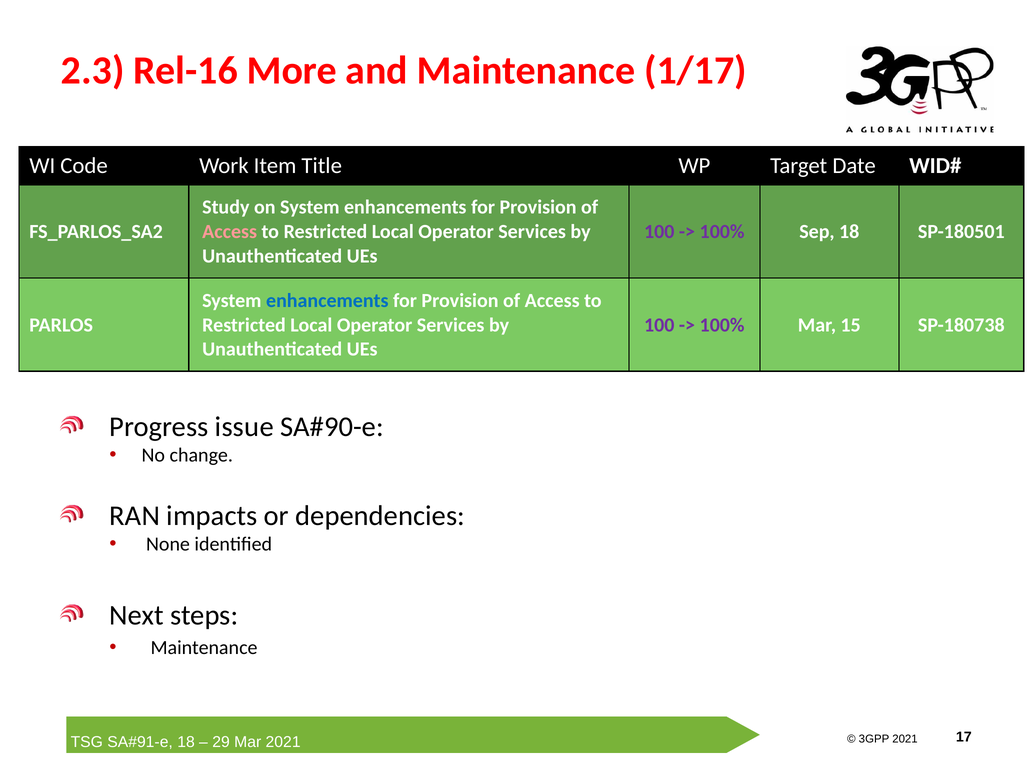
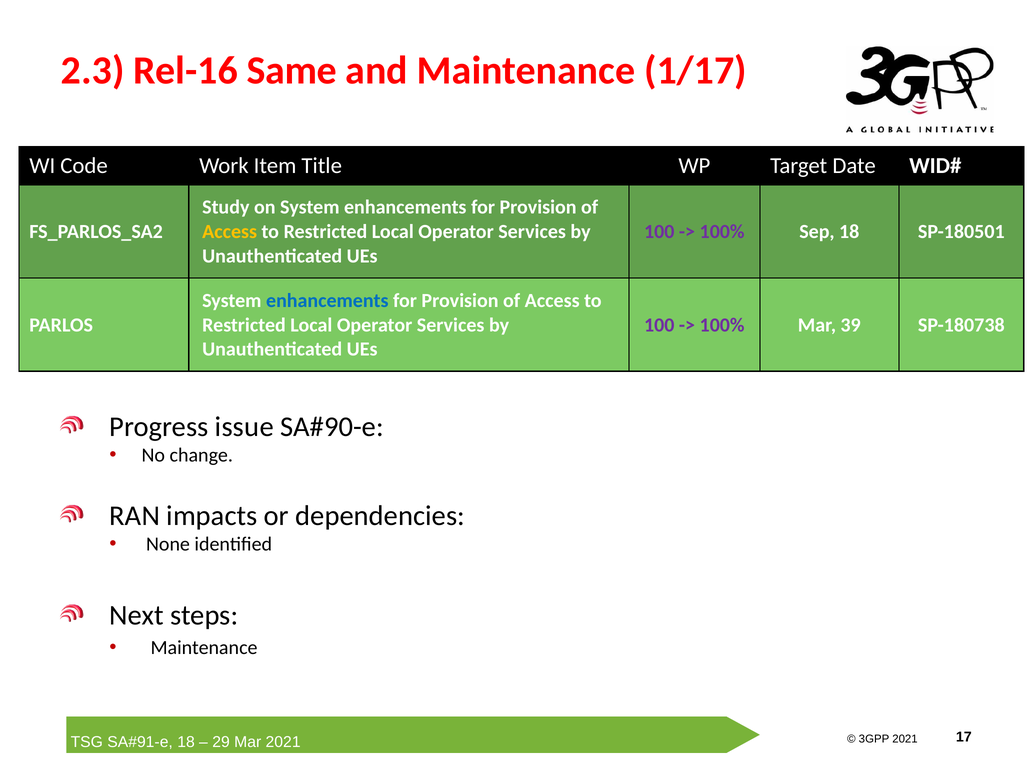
More: More -> Same (292, 70)
Access colour: pink -> yellow (230, 232)
15: 15 -> 39 (851, 325)
